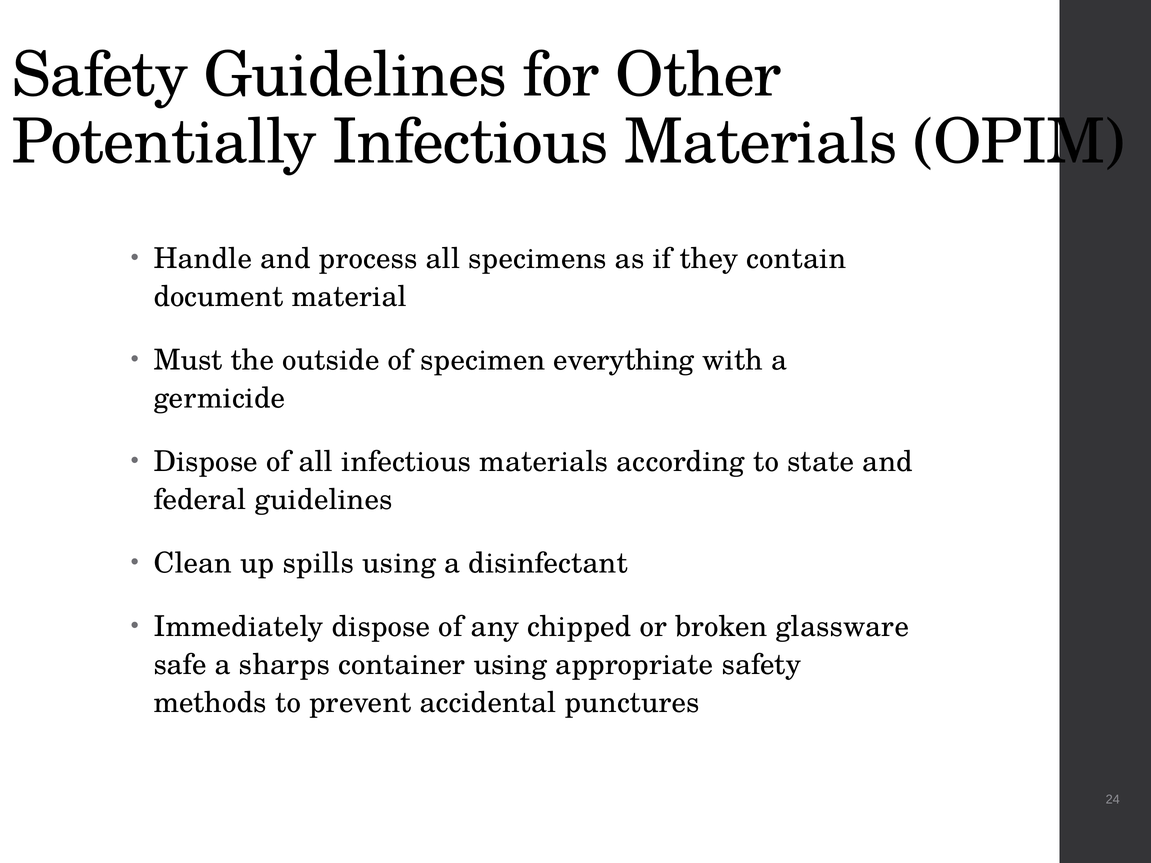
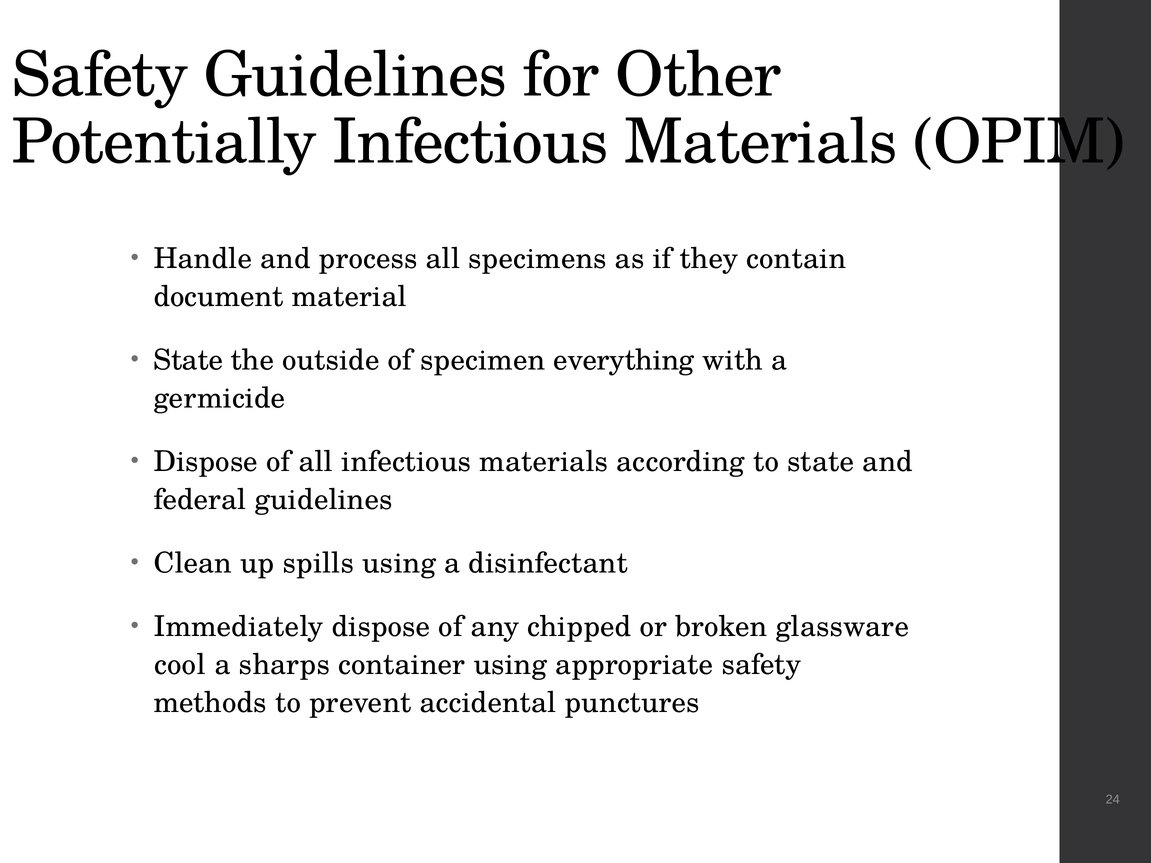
Must: Must -> State (188, 360)
safe: safe -> cool (180, 665)
